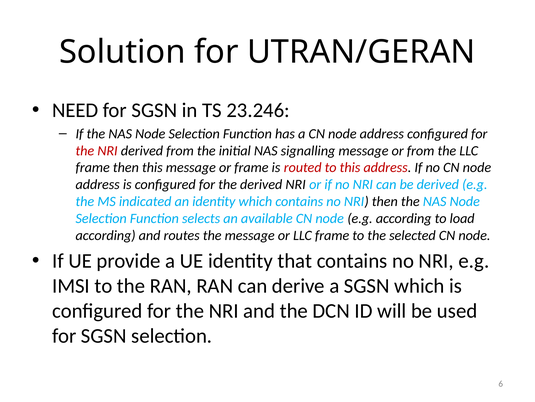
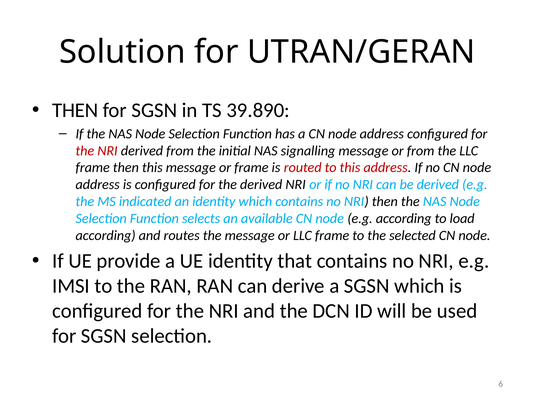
NEED: NEED -> THEN (75, 110)
23.246: 23.246 -> 39.890 (258, 110)
